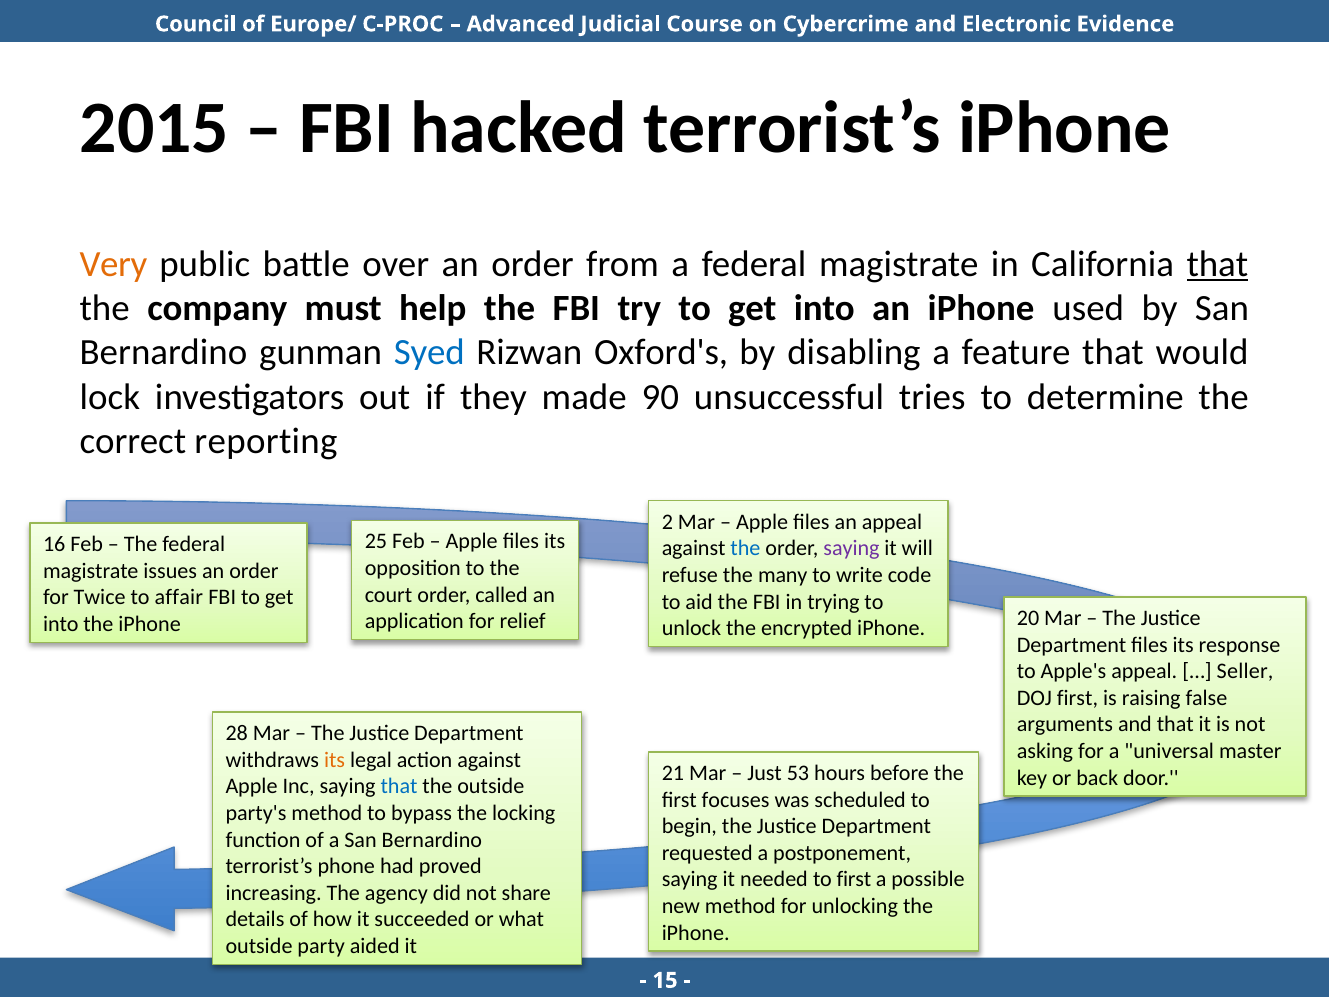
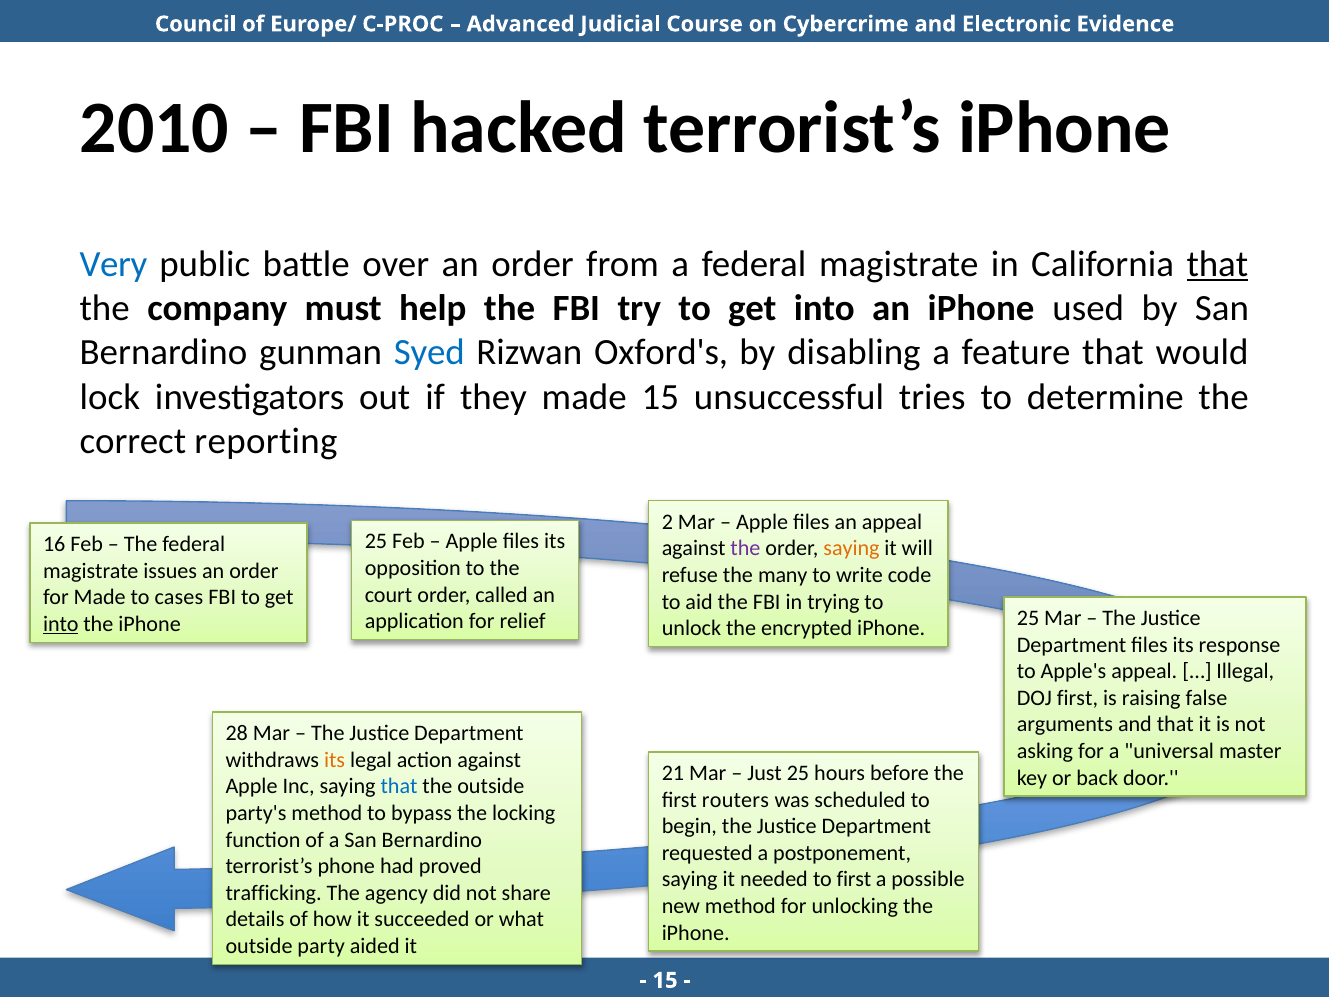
2015: 2015 -> 2010 (154, 128)
Very colour: orange -> blue (114, 264)
made 90: 90 -> 15 (660, 397)
the colour: blue -> purple (745, 549)
saying colour: purple -> orange (851, 549)
for Twice: Twice -> Made (100, 597)
affair: affair -> cases (179, 597)
into underline: none -> present (61, 624)
encrypted iPhone 20: 20 -> 25 (1028, 618)
Seller: Seller -> Illegal (1245, 671)
Just 53: 53 -> 25 (798, 773)
focuses: focuses -> routers (735, 800)
increasing: increasing -> trafficking (274, 893)
